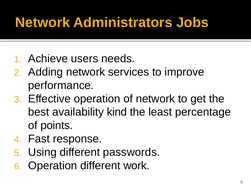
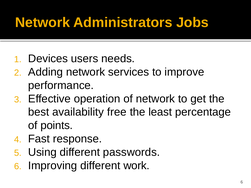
Achieve: Achieve -> Devices (48, 59)
kind: kind -> free (117, 112)
6 Operation: Operation -> Improving (53, 166)
